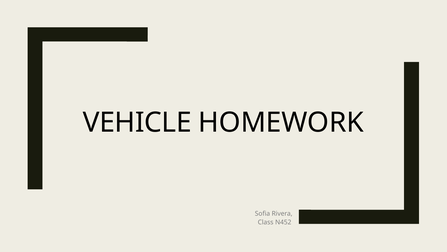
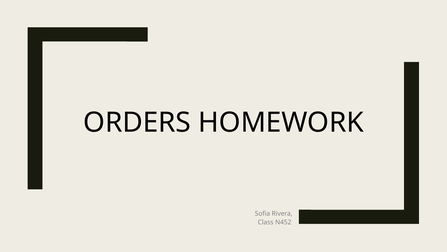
VEHICLE: VEHICLE -> ORDERS (137, 122)
